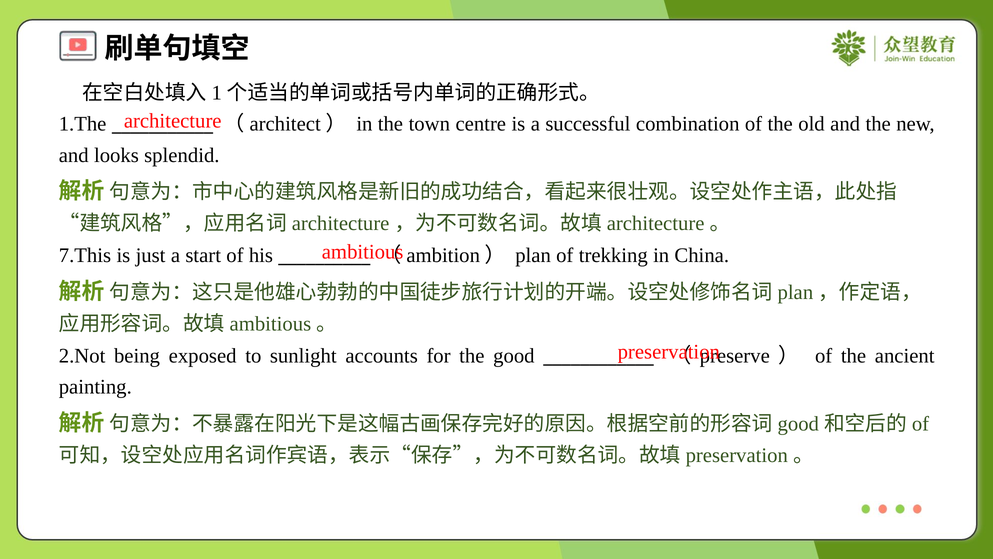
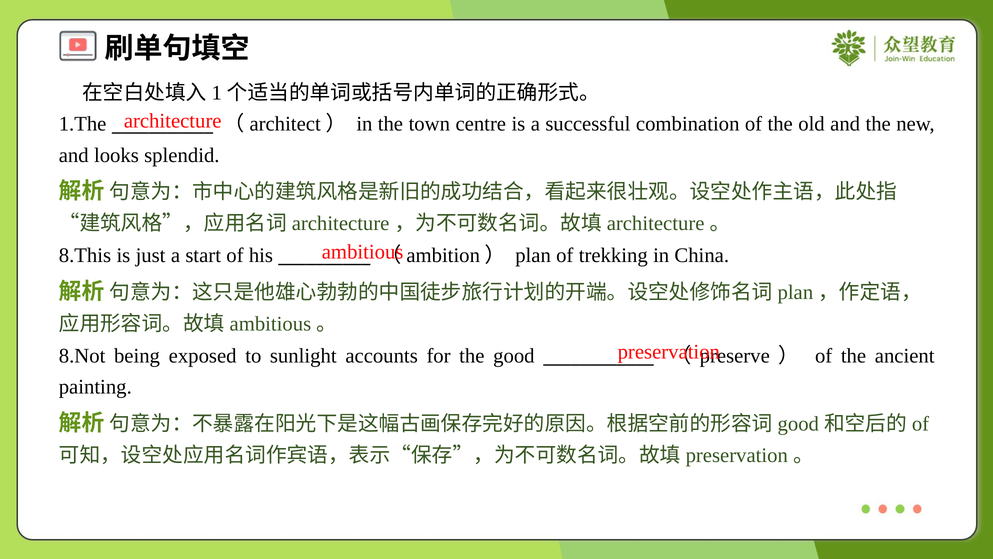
7.This: 7.This -> 8.This (85, 255)
2.Not: 2.Not -> 8.Not (82, 356)
